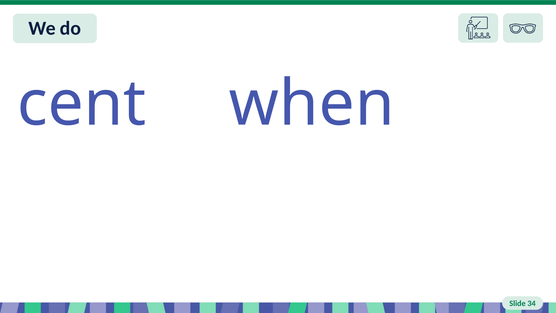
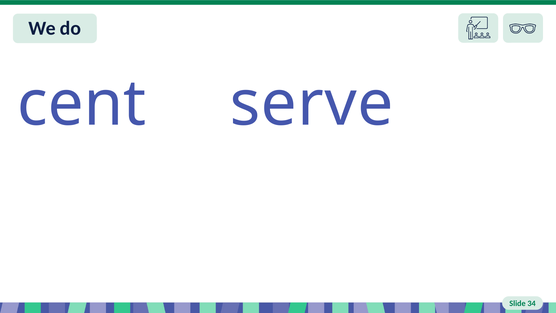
when: when -> serve (312, 104)
